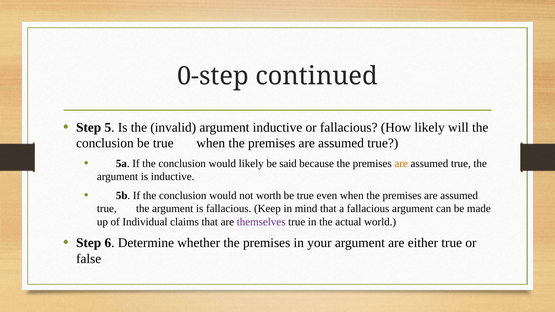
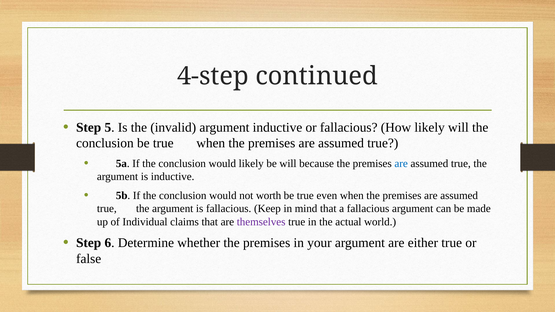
0-step: 0-step -> 4-step (213, 76)
be said: said -> will (288, 164)
are colour: orange -> blue (401, 164)
